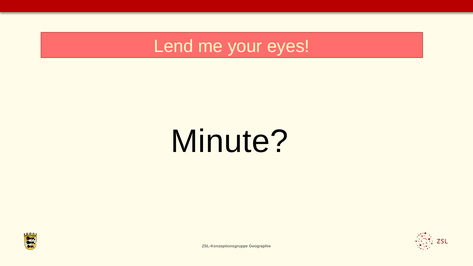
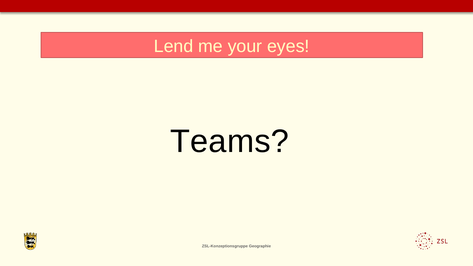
Minute: Minute -> Teams (230, 141)
